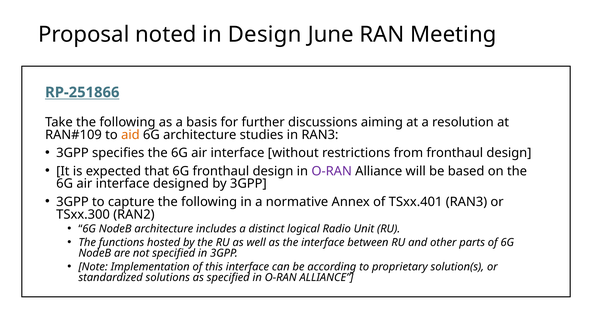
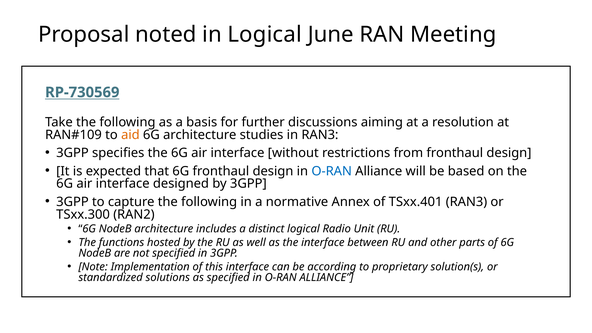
in Design: Design -> Logical (265, 34)
RP-251866: RP-251866 -> RP-730569 (82, 92)
O-RAN colour: purple -> blue (332, 171)
